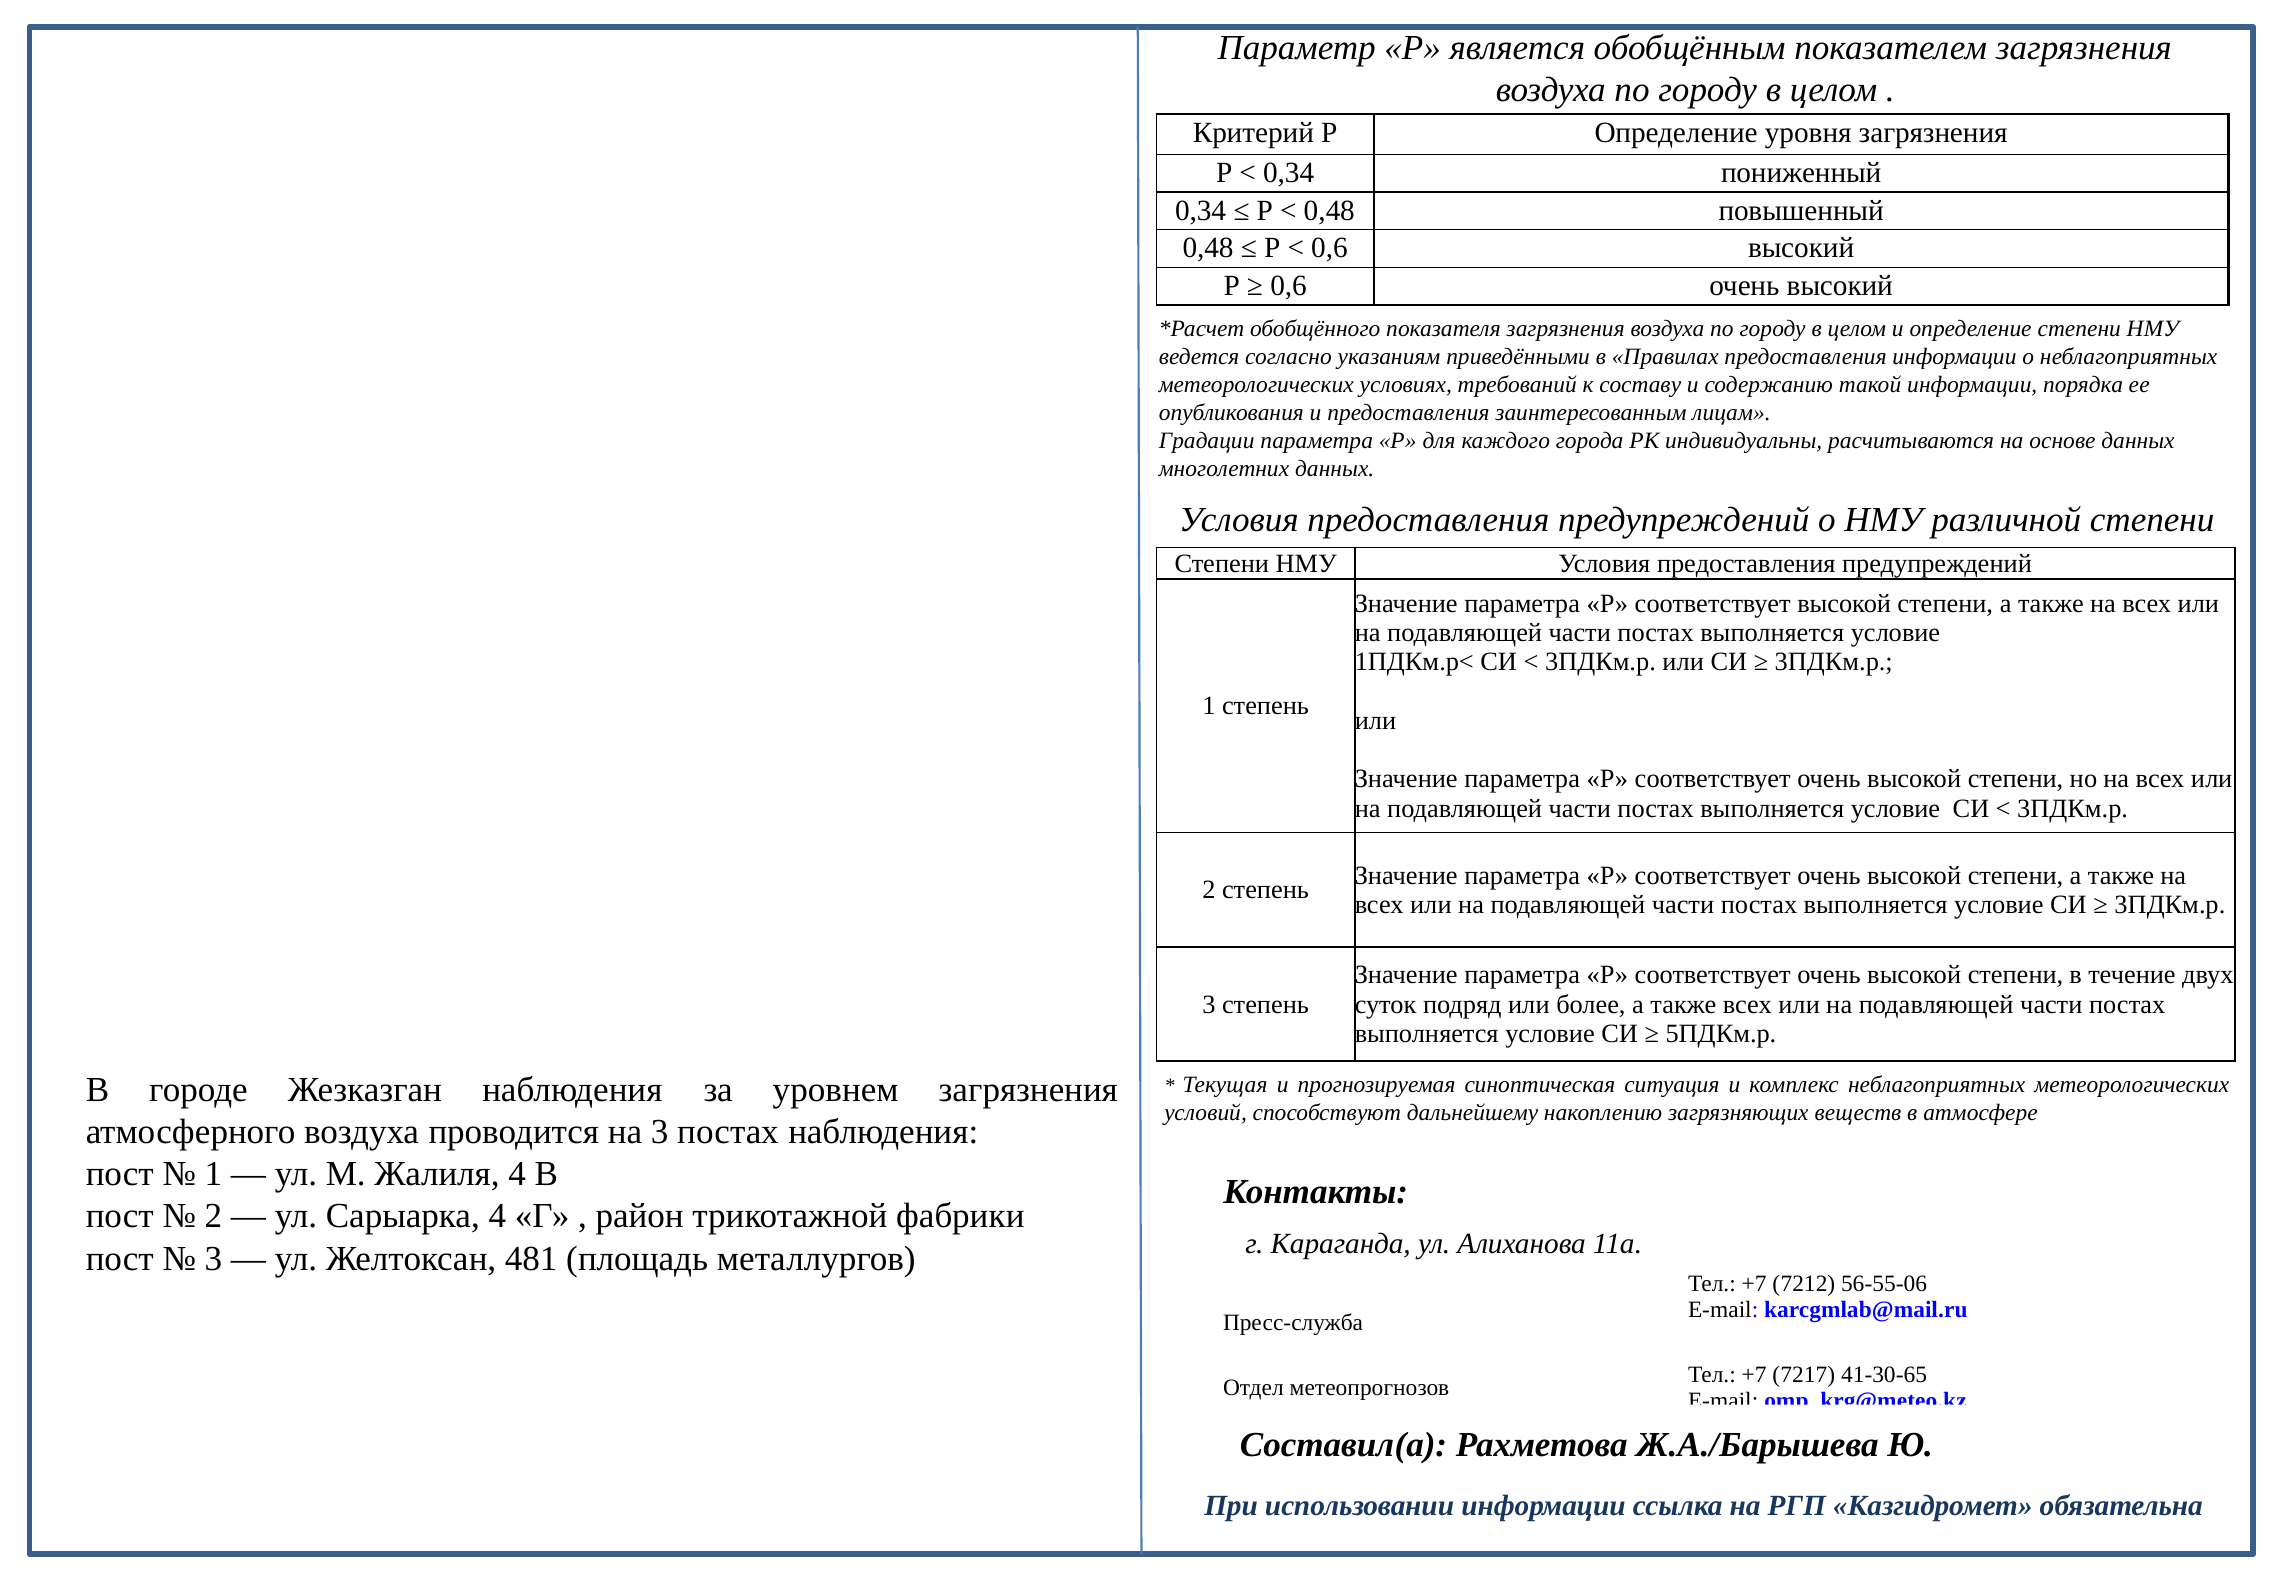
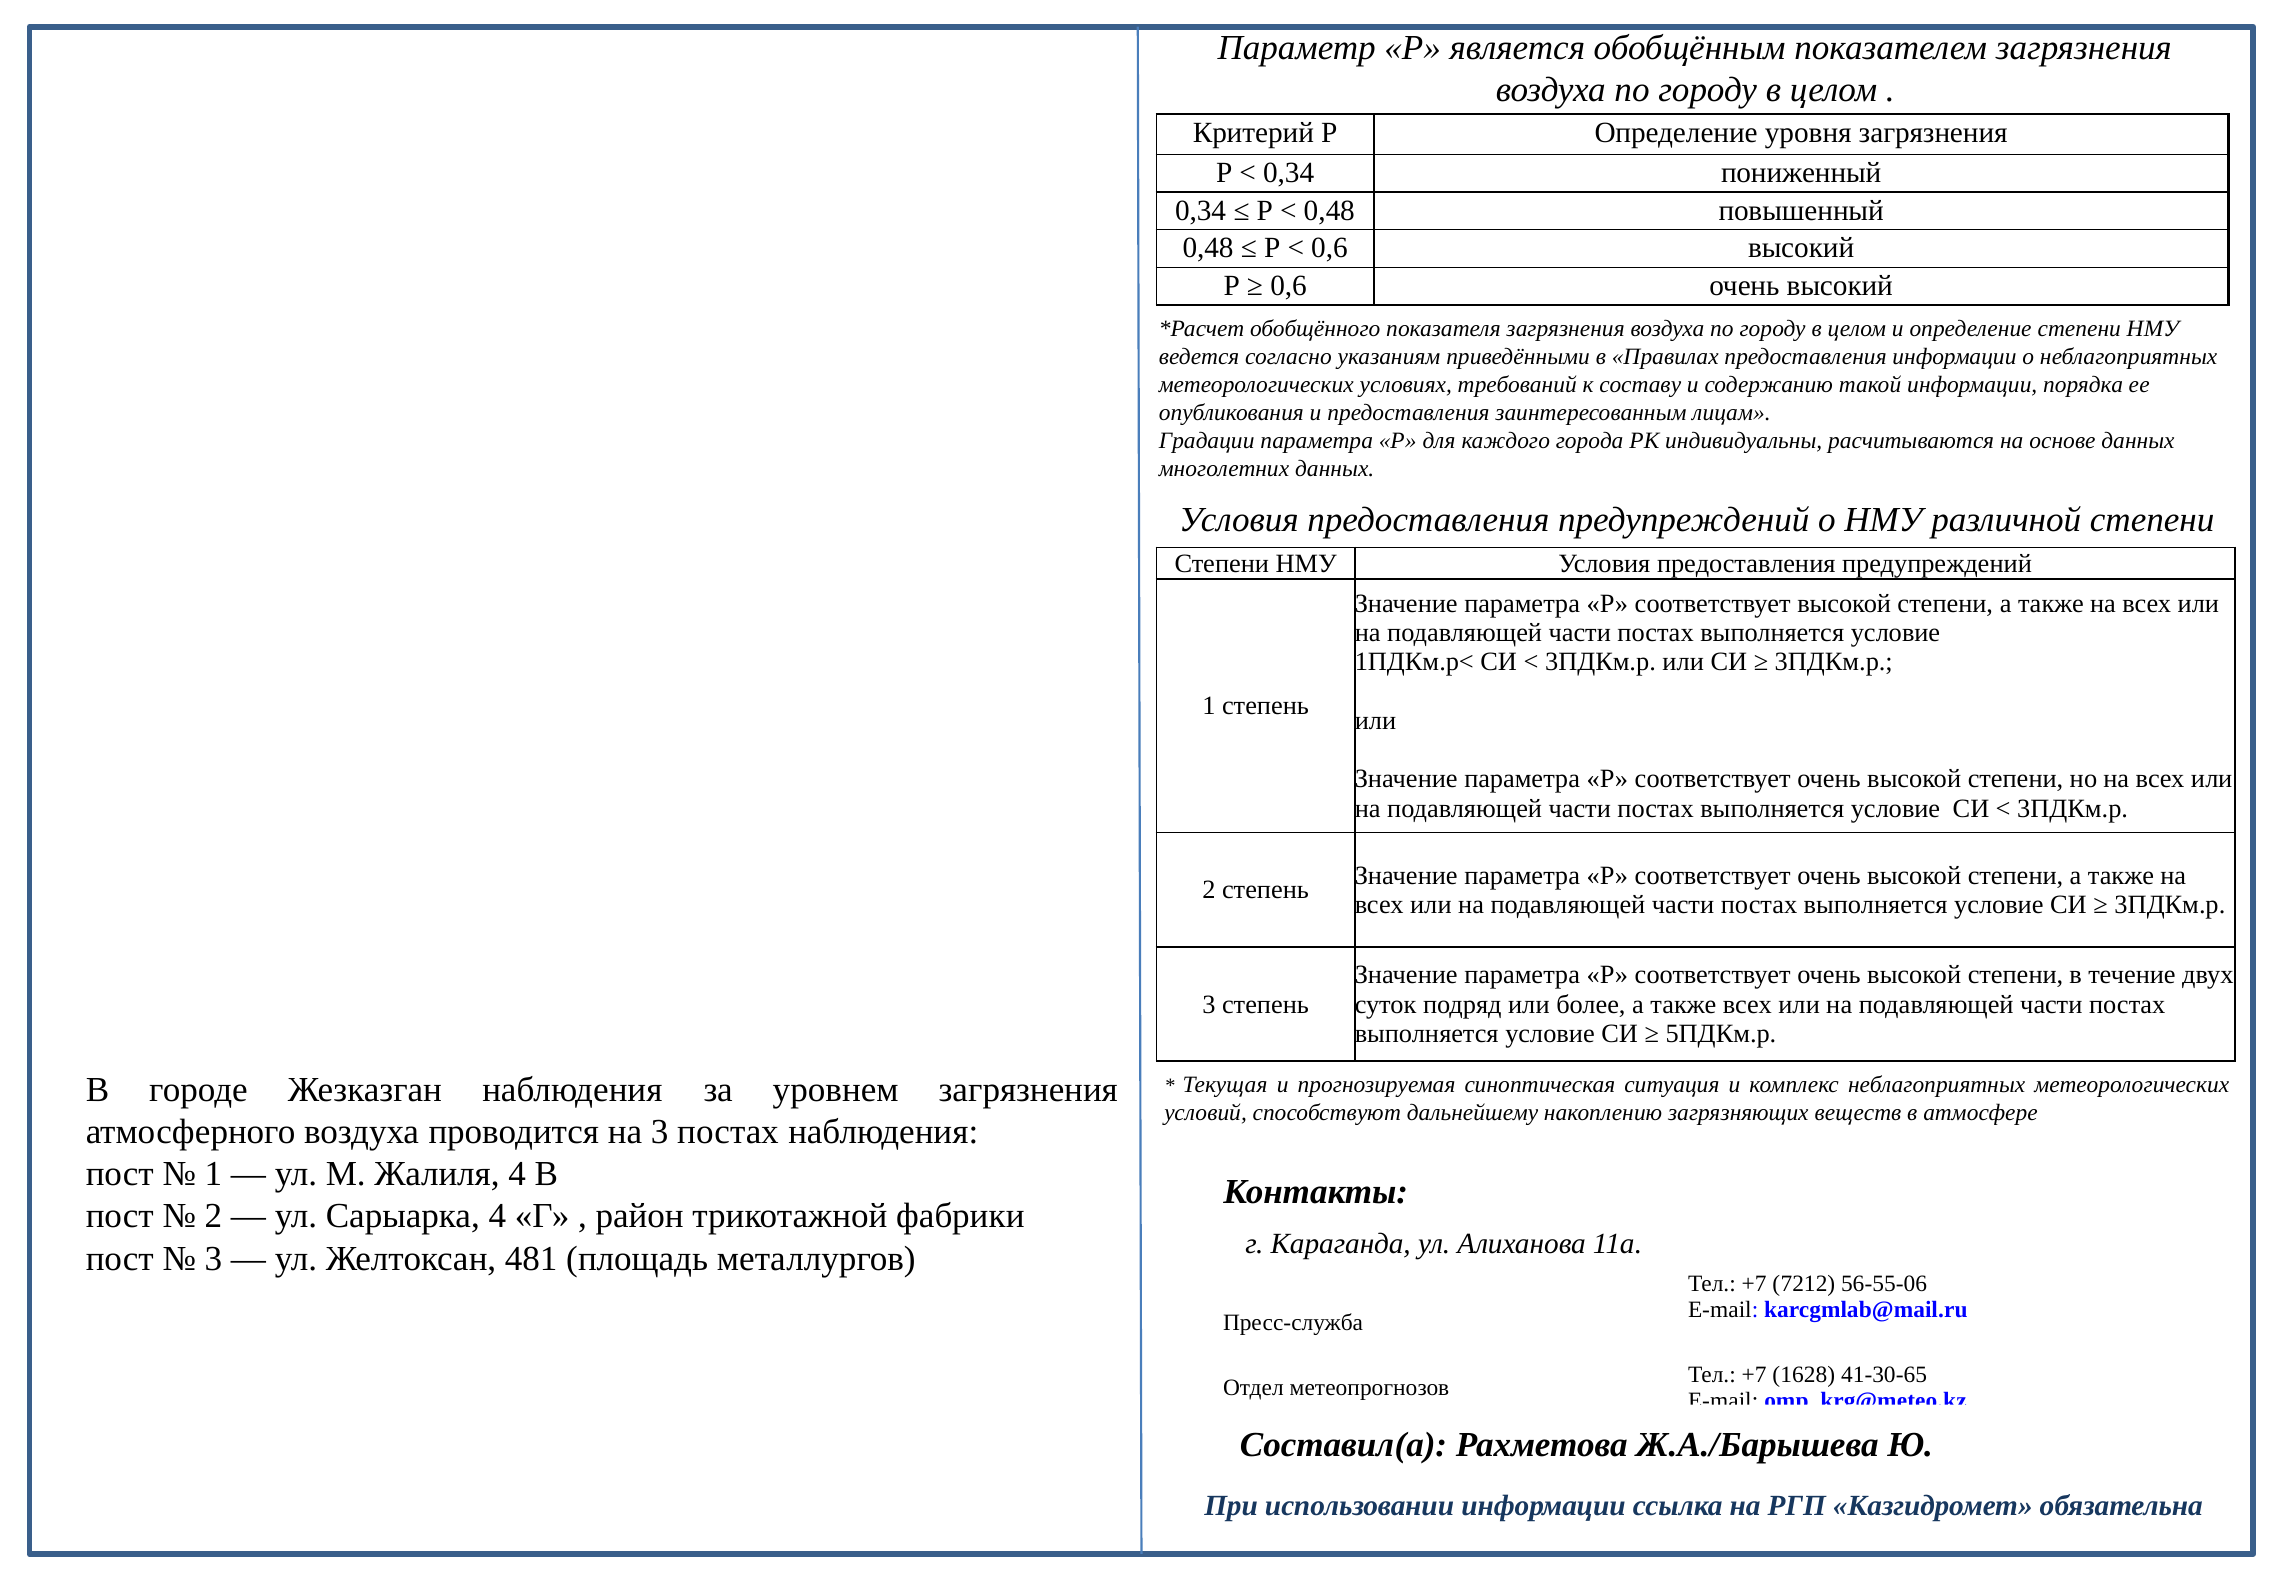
7217: 7217 -> 1628 (1804, 1375)
